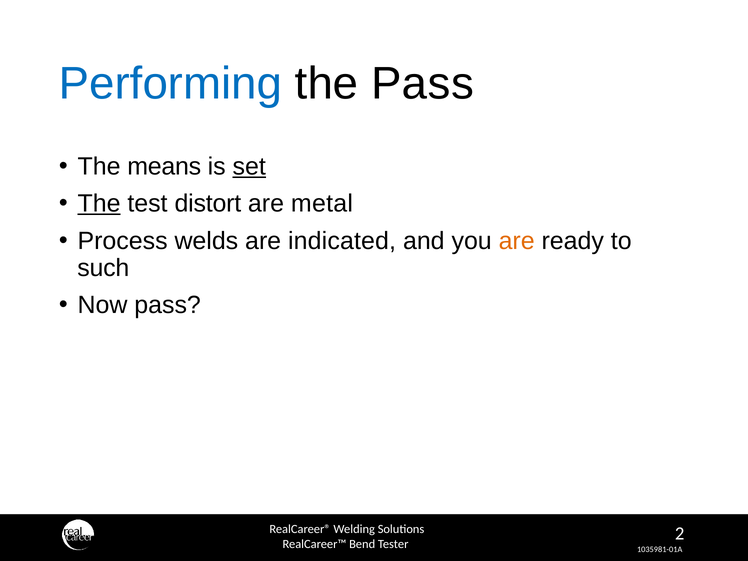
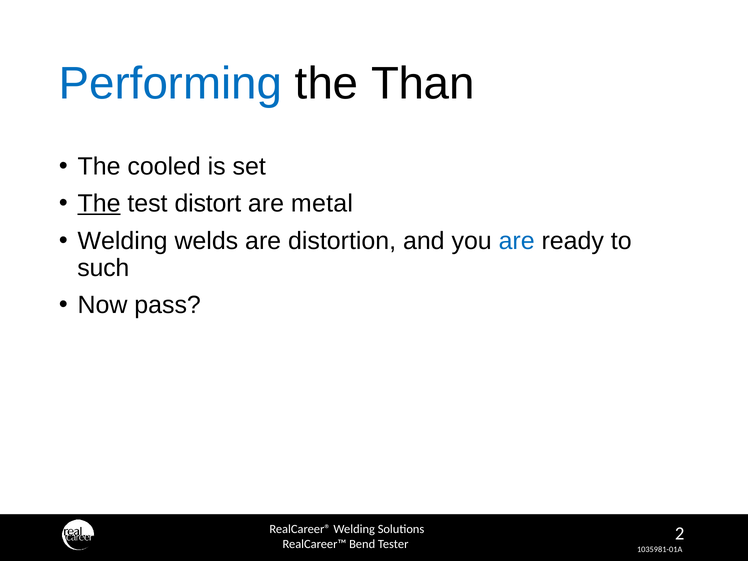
the Pass: Pass -> Than (423, 84)
means: means -> cooled (164, 166)
set underline: present -> none (249, 166)
Process: Process -> Welding (123, 241)
indicated: indicated -> distortion (342, 241)
are colour: orange -> blue (517, 241)
